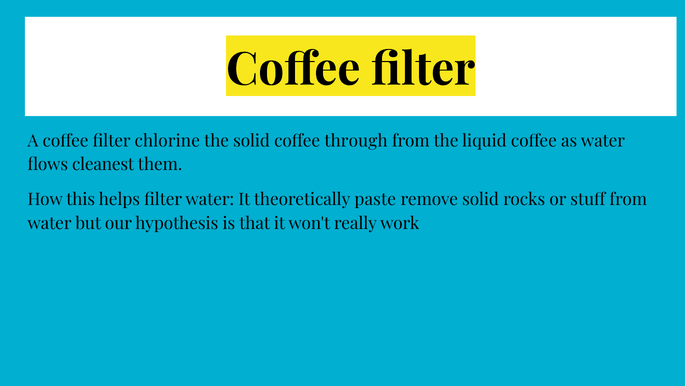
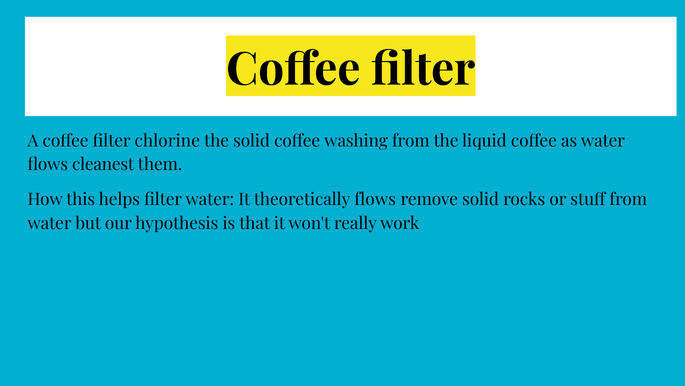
through: through -> washing (356, 141)
theoretically paste: paste -> flows (375, 199)
